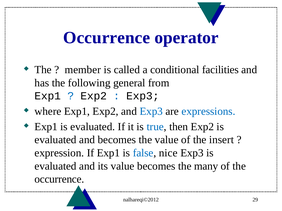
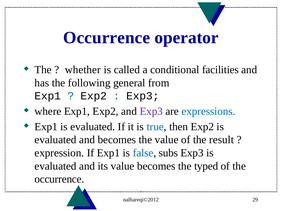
member: member -> whether (83, 70)
Exp3 colour: blue -> purple (151, 112)
insert: insert -> result (222, 140)
nice: nice -> subs (168, 153)
many: many -> typed (206, 166)
